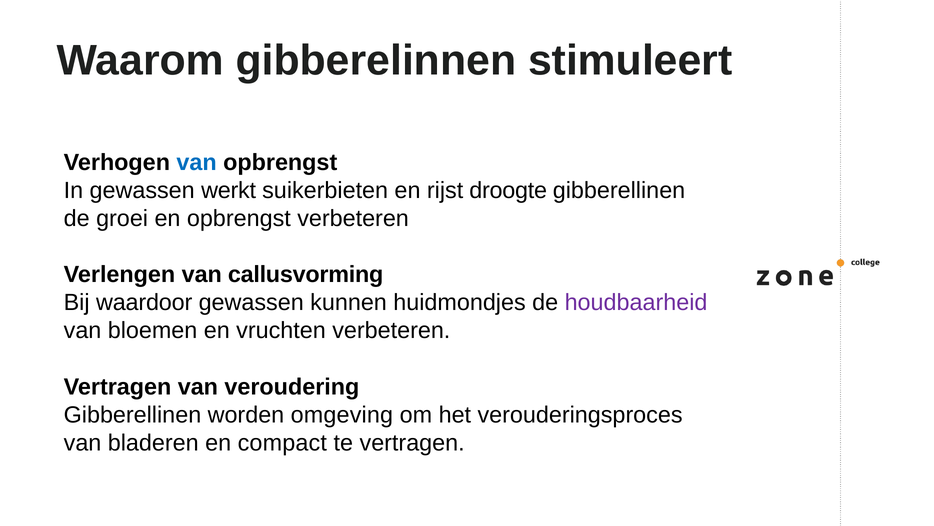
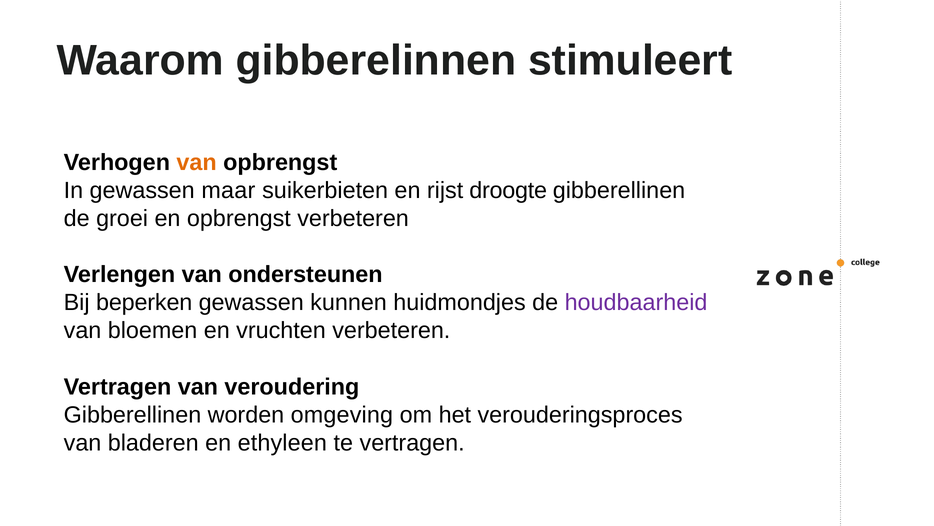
van colour: blue -> orange (197, 162)
werkt: werkt -> maar (228, 190)
callusvorming: callusvorming -> ondersteunen (305, 274)
waardoor: waardoor -> beperken (144, 302)
compact: compact -> ethyleen (282, 442)
